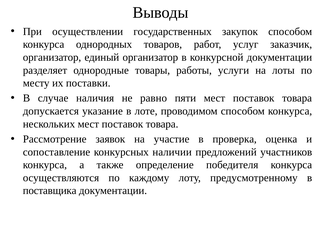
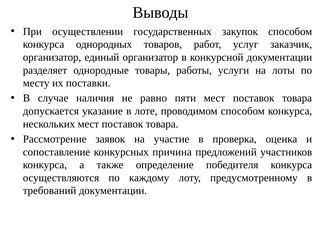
наличии: наличии -> причина (172, 152)
поставщика: поставщика -> требований (50, 191)
